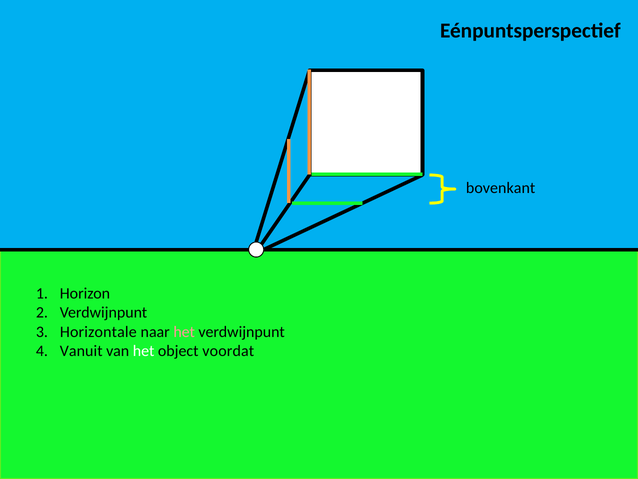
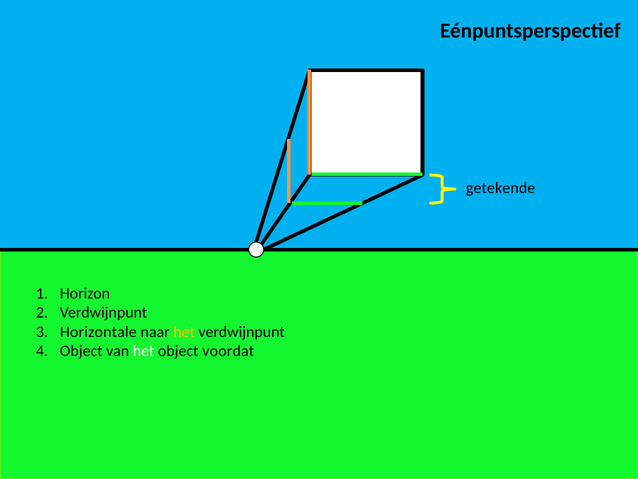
bovenkant: bovenkant -> getekende (501, 188)
het colour: pink -> yellow (184, 332)
Vanuit: Vanuit -> Object (81, 351)
